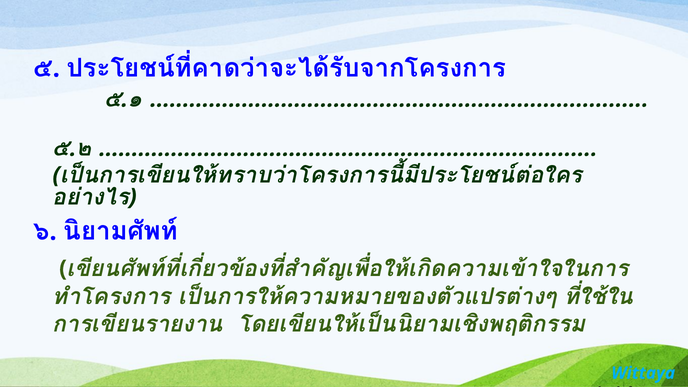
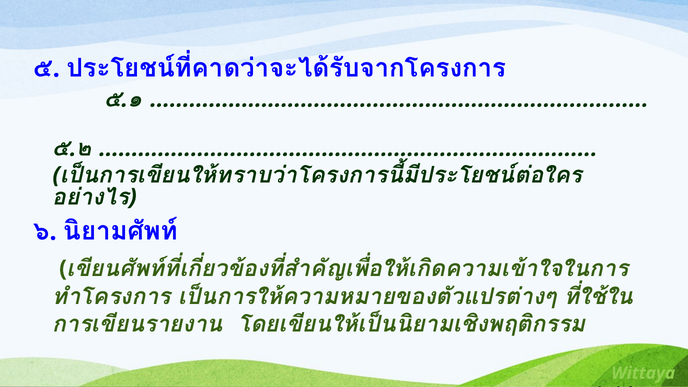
Wittaya colour: light blue -> light green (643, 373)
